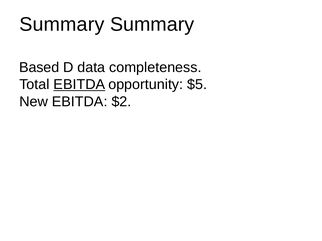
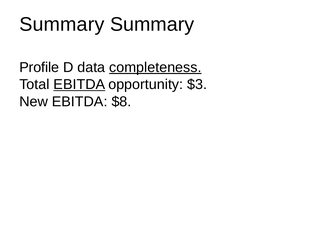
Based: Based -> Profile (39, 68)
completeness underline: none -> present (155, 68)
$5: $5 -> $3 (197, 85)
$2: $2 -> $8 (121, 102)
